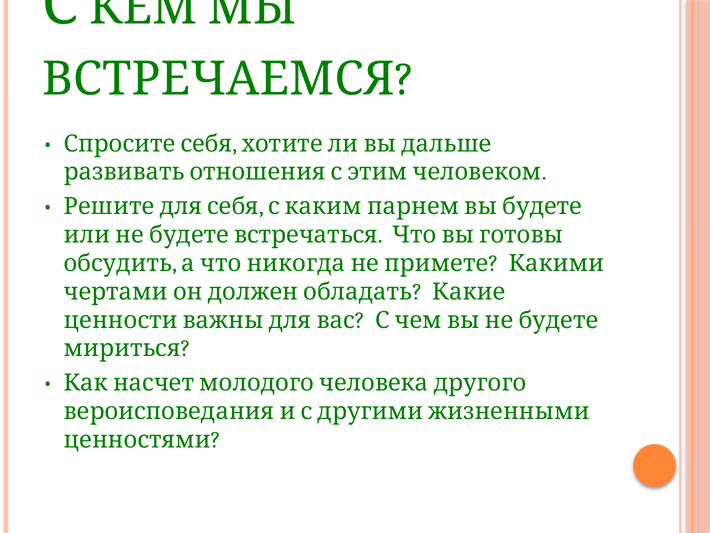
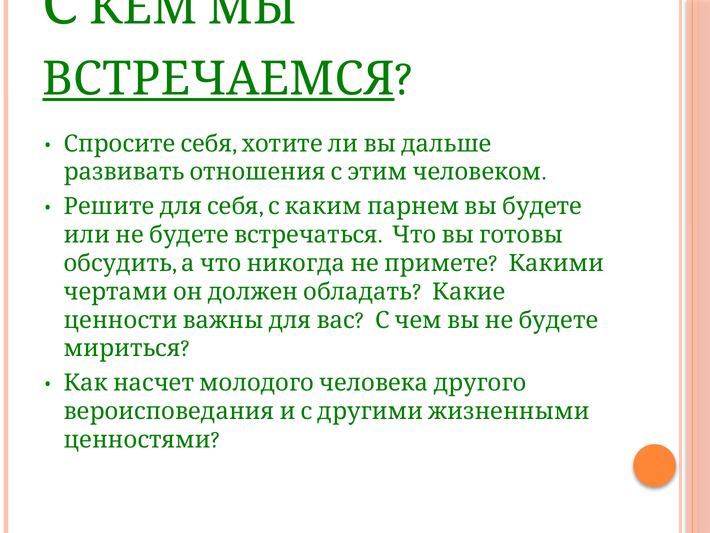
ВСТРЕЧАЕМСЯ underline: none -> present (219, 79)
